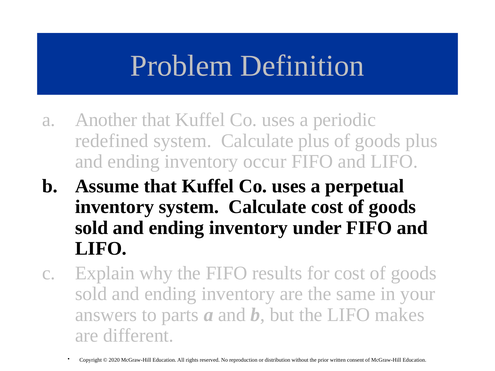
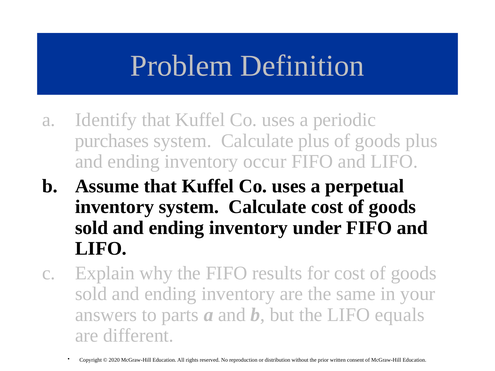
Another: Another -> Identify (106, 120)
redefined: redefined -> purchases (112, 141)
makes: makes -> equals (400, 315)
